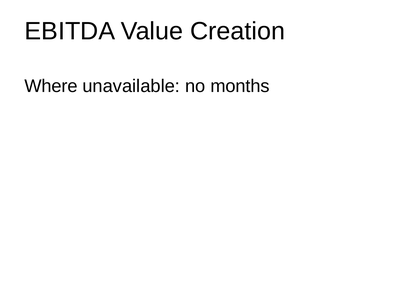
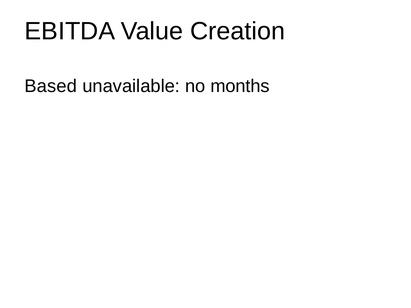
Where: Where -> Based (51, 86)
